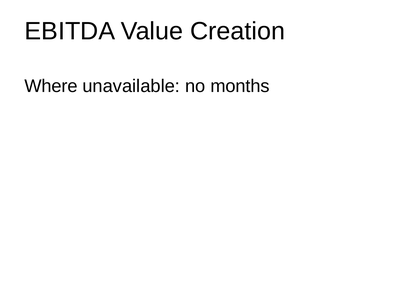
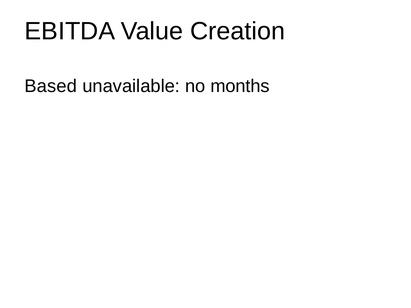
Where: Where -> Based (51, 86)
